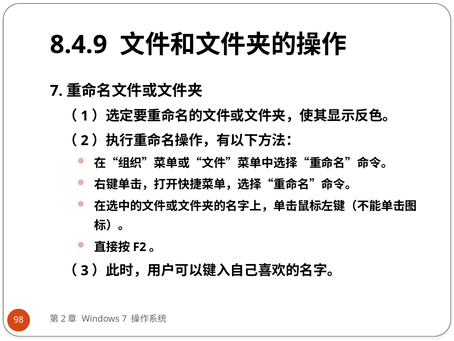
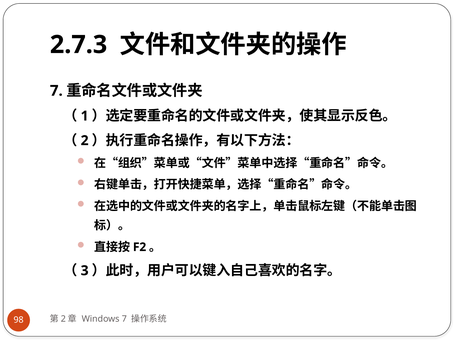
8.4.9: 8.4.9 -> 2.7.3 (79, 45)
